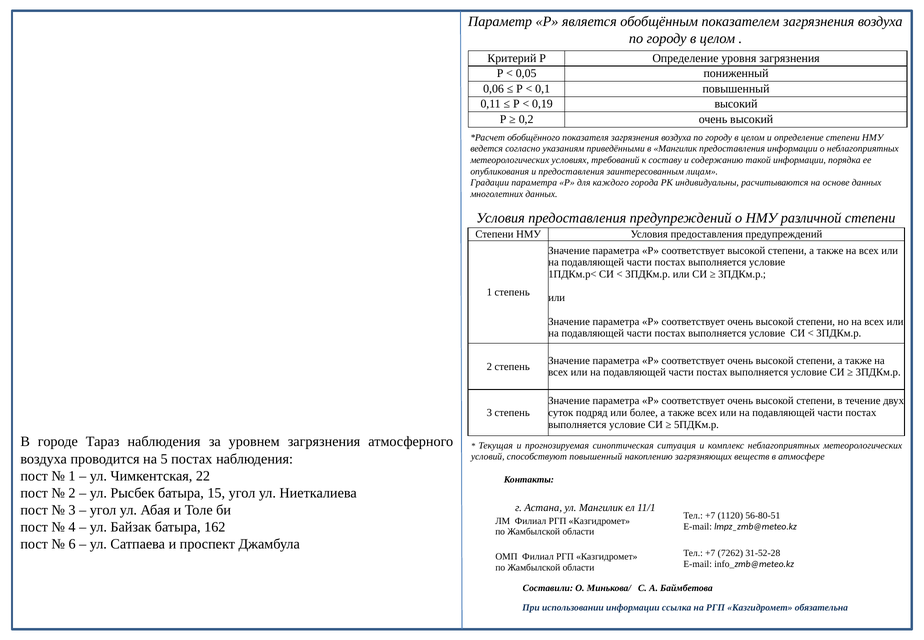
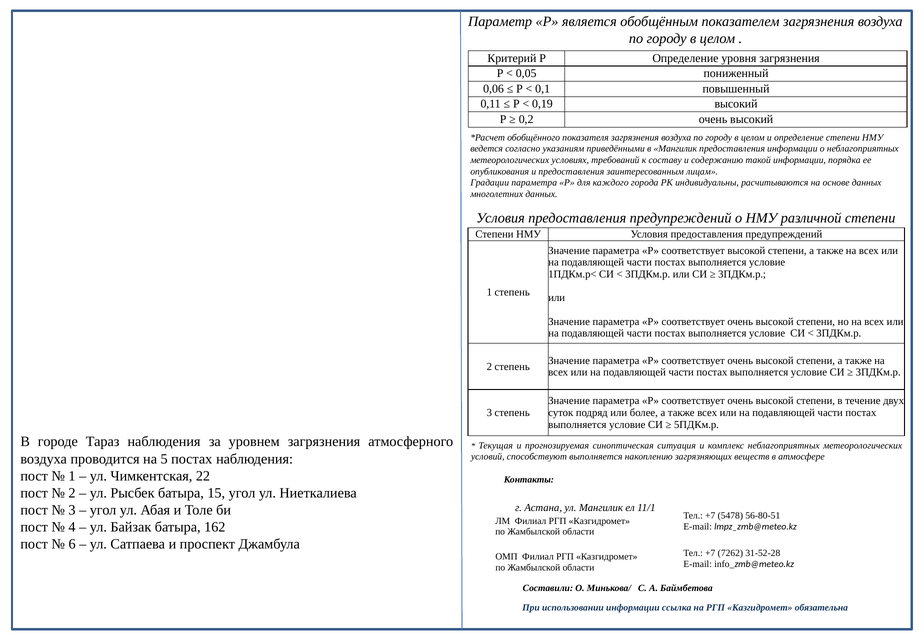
способствуют повышенный: повышенный -> выполняется (596, 457)
1120: 1120 -> 5478 (730, 515)
